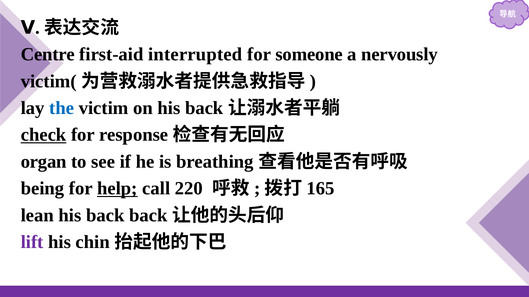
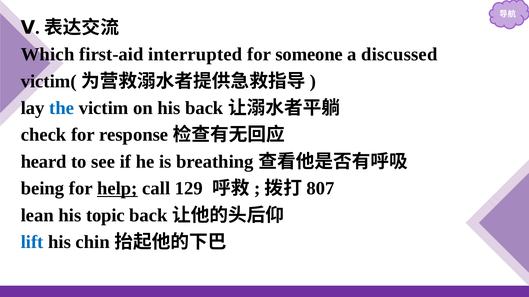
Centre: Centre -> Which (48, 54)
nervously: nervously -> discussed (399, 54)
check underline: present -> none (44, 135)
organ: organ -> heard (44, 162)
220: 220 -> 129 (189, 189)
165: 165 -> 807 (321, 189)
lean his back: back -> topic (105, 216)
lift colour: purple -> blue (32, 243)
